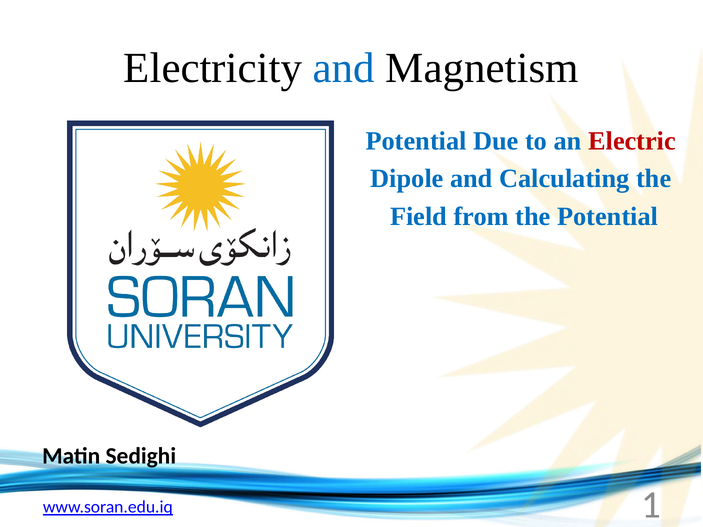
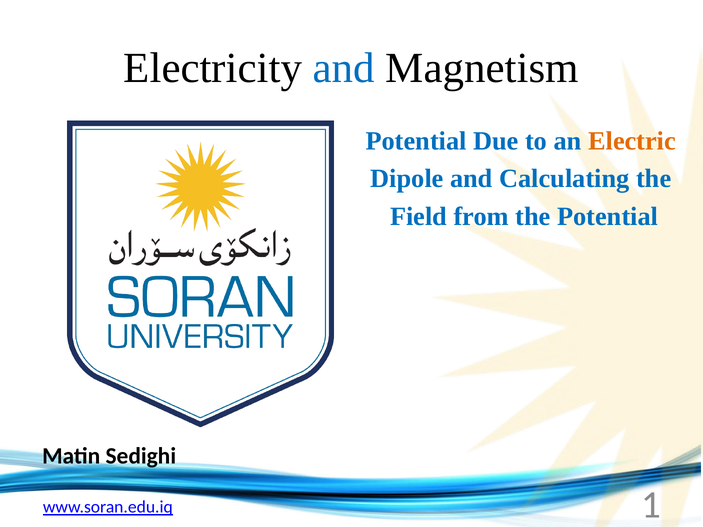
Electric colour: red -> orange (632, 141)
